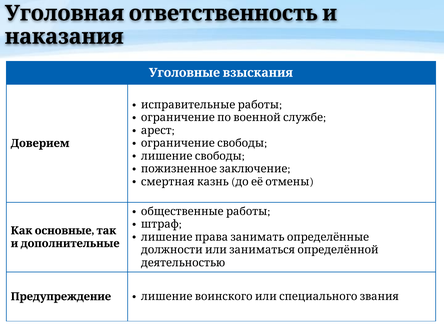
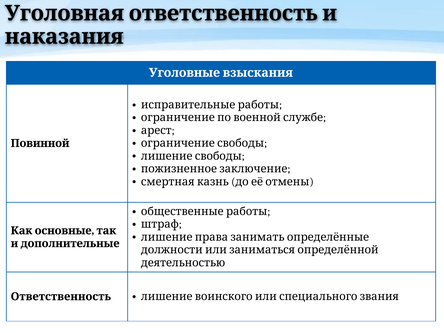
Доверием: Доверием -> Повинной (40, 143)
Предупреждение: Предупреждение -> Ответственность (61, 297)
